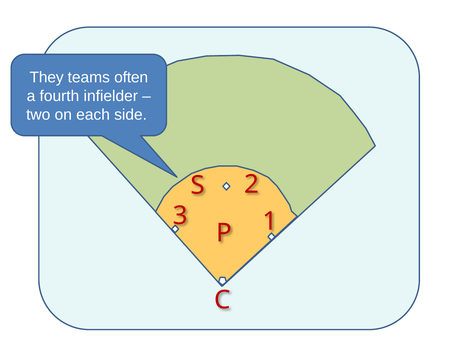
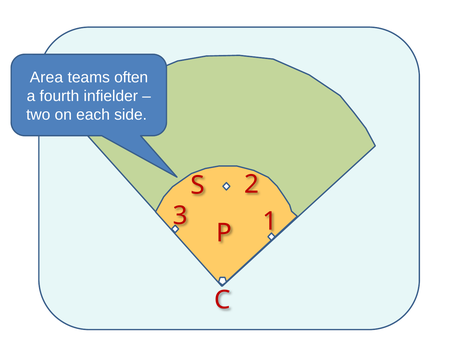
They: They -> Area (46, 78)
